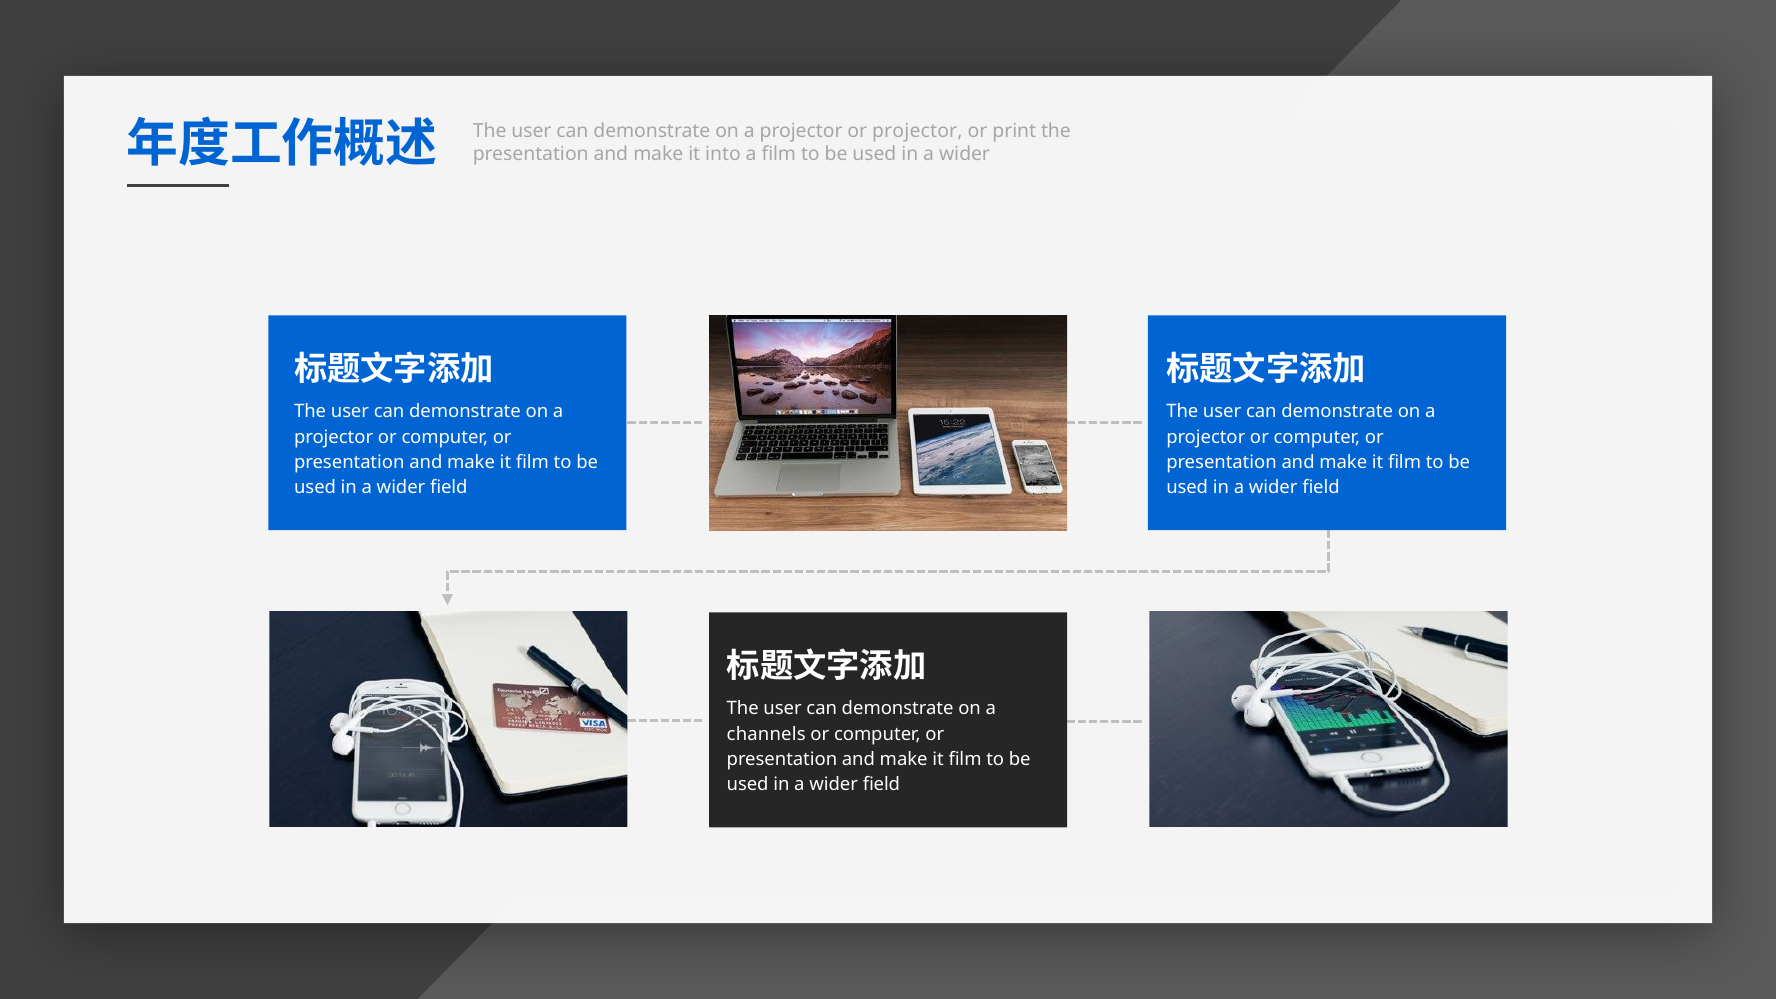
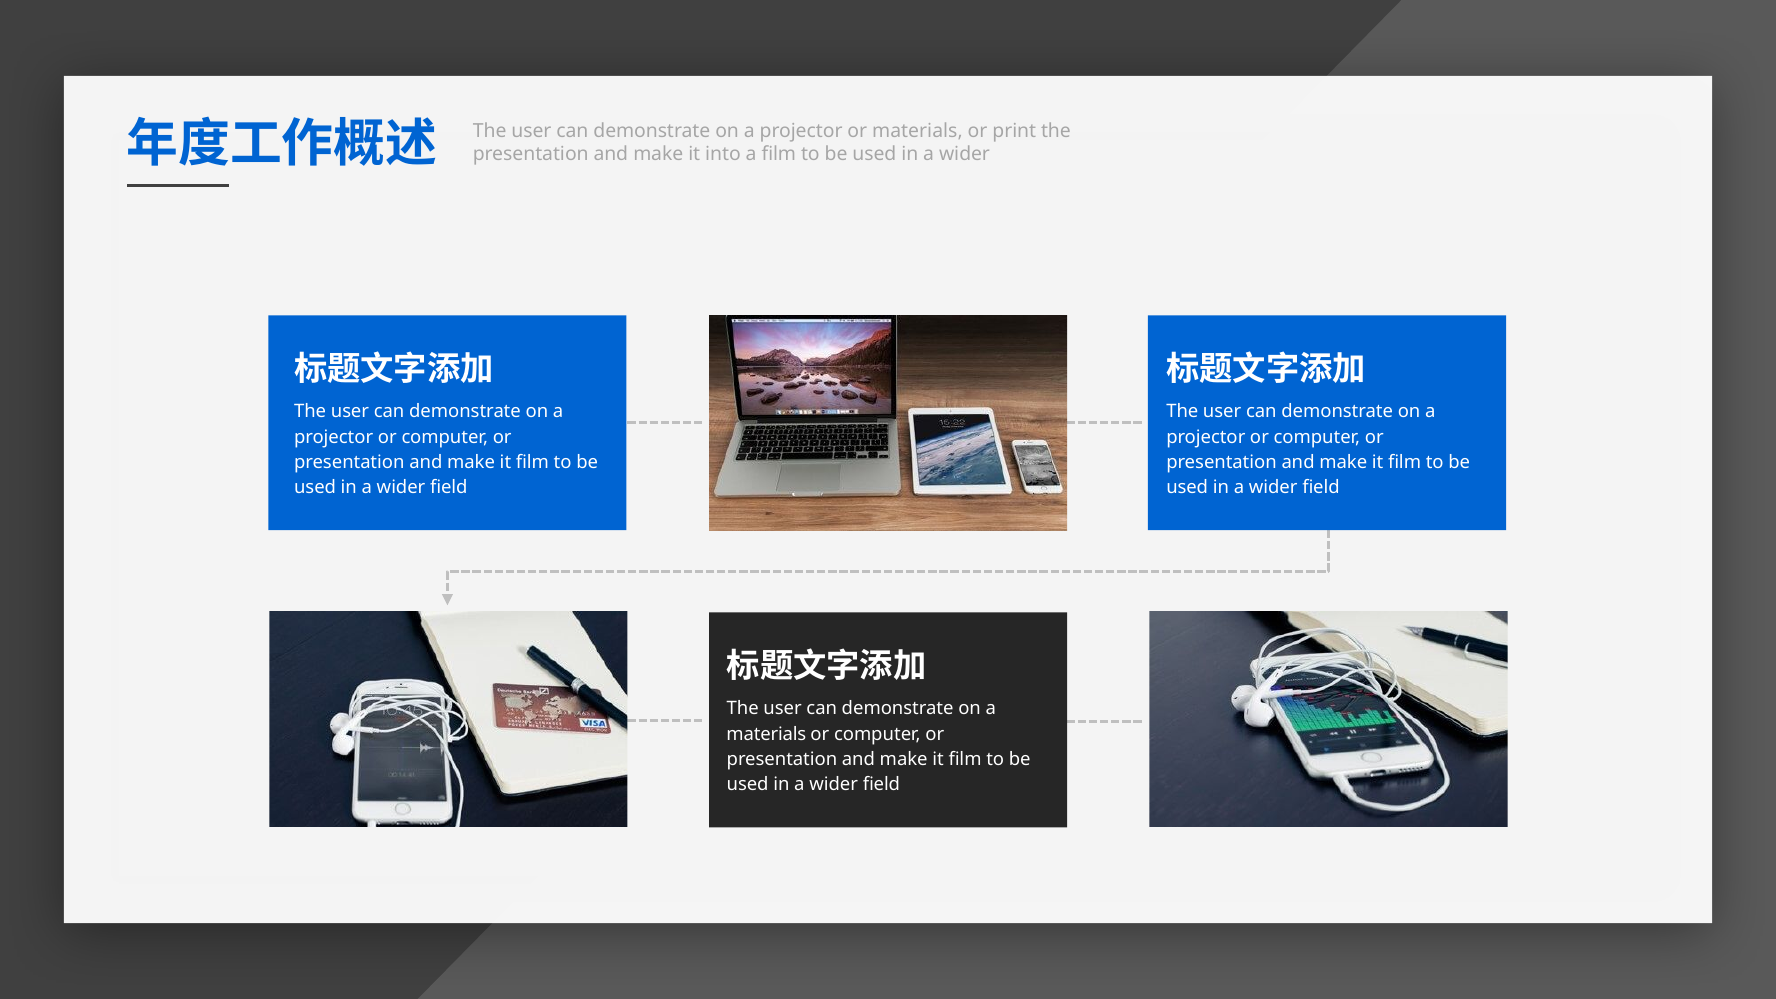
or projector: projector -> materials (917, 131)
channels: channels -> materials (766, 734)
